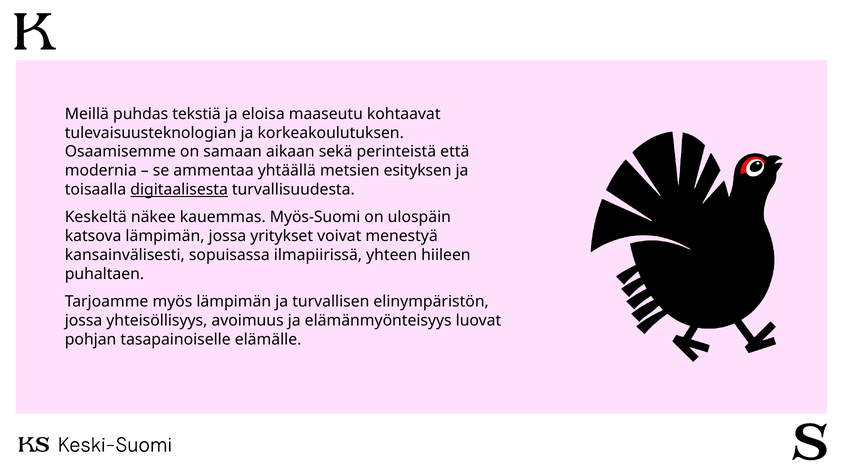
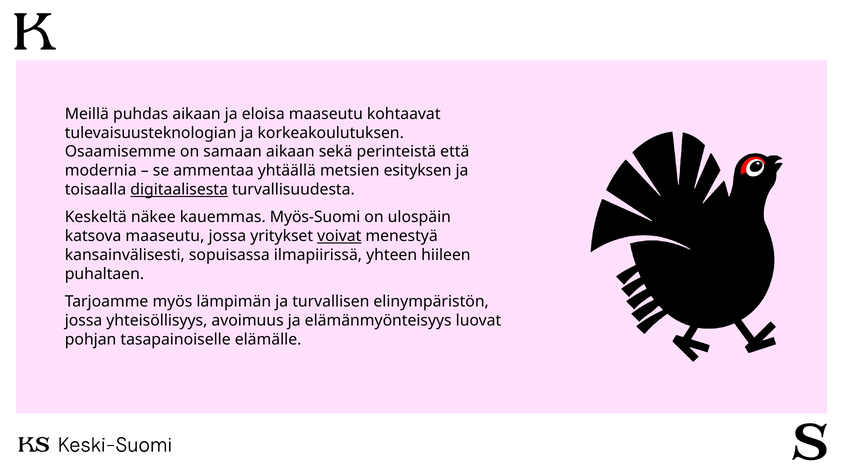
puhdas tekstiä: tekstiä -> aikaan (197, 114)
katsova lämpimän: lämpimän -> maaseutu (165, 236)
voivat underline: none -> present (339, 236)
